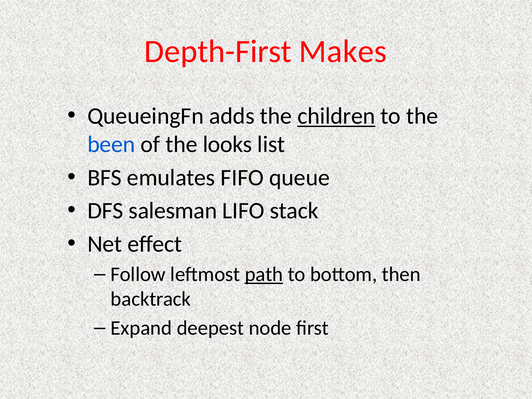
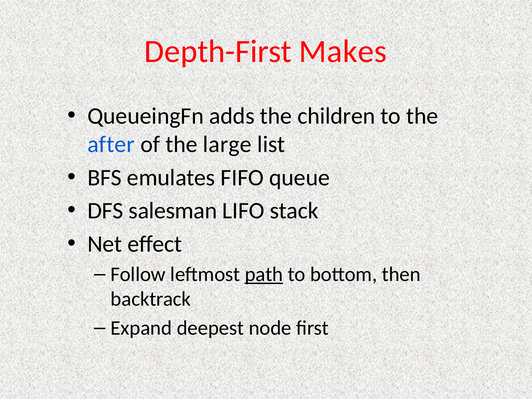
children underline: present -> none (336, 116)
been: been -> after (111, 144)
looks: looks -> large (227, 144)
